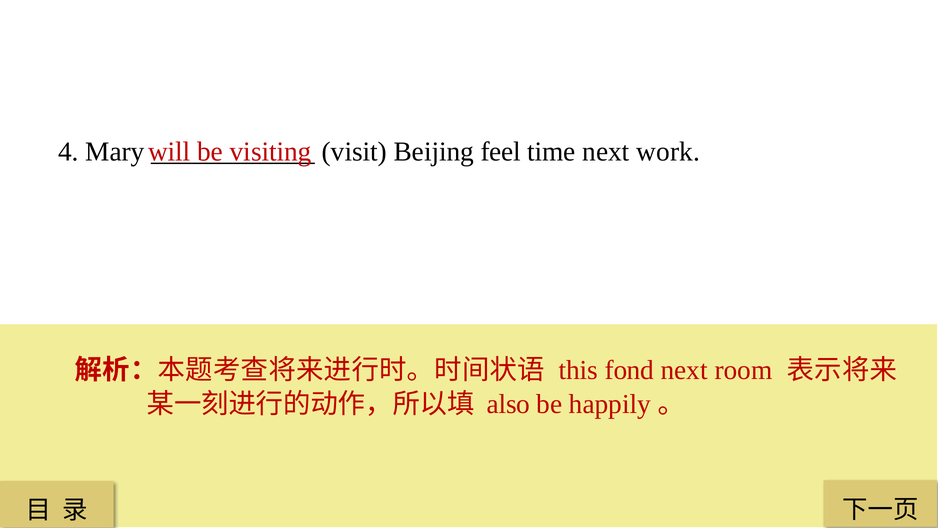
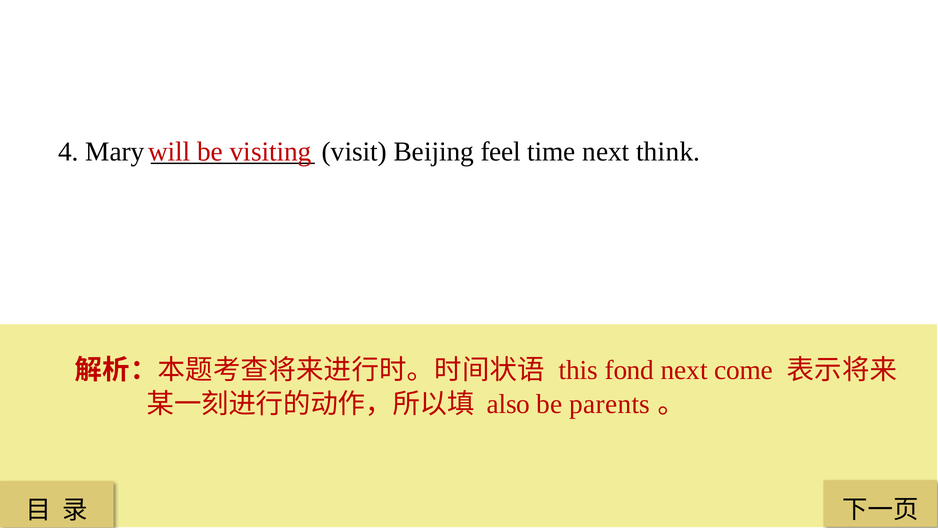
work: work -> think (668, 152)
room: room -> come (744, 370)
happily: happily -> parents (610, 404)
